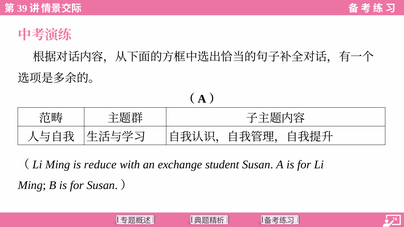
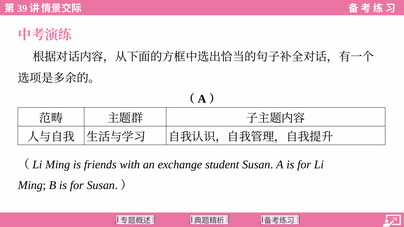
reduce: reduce -> friends (100, 165)
